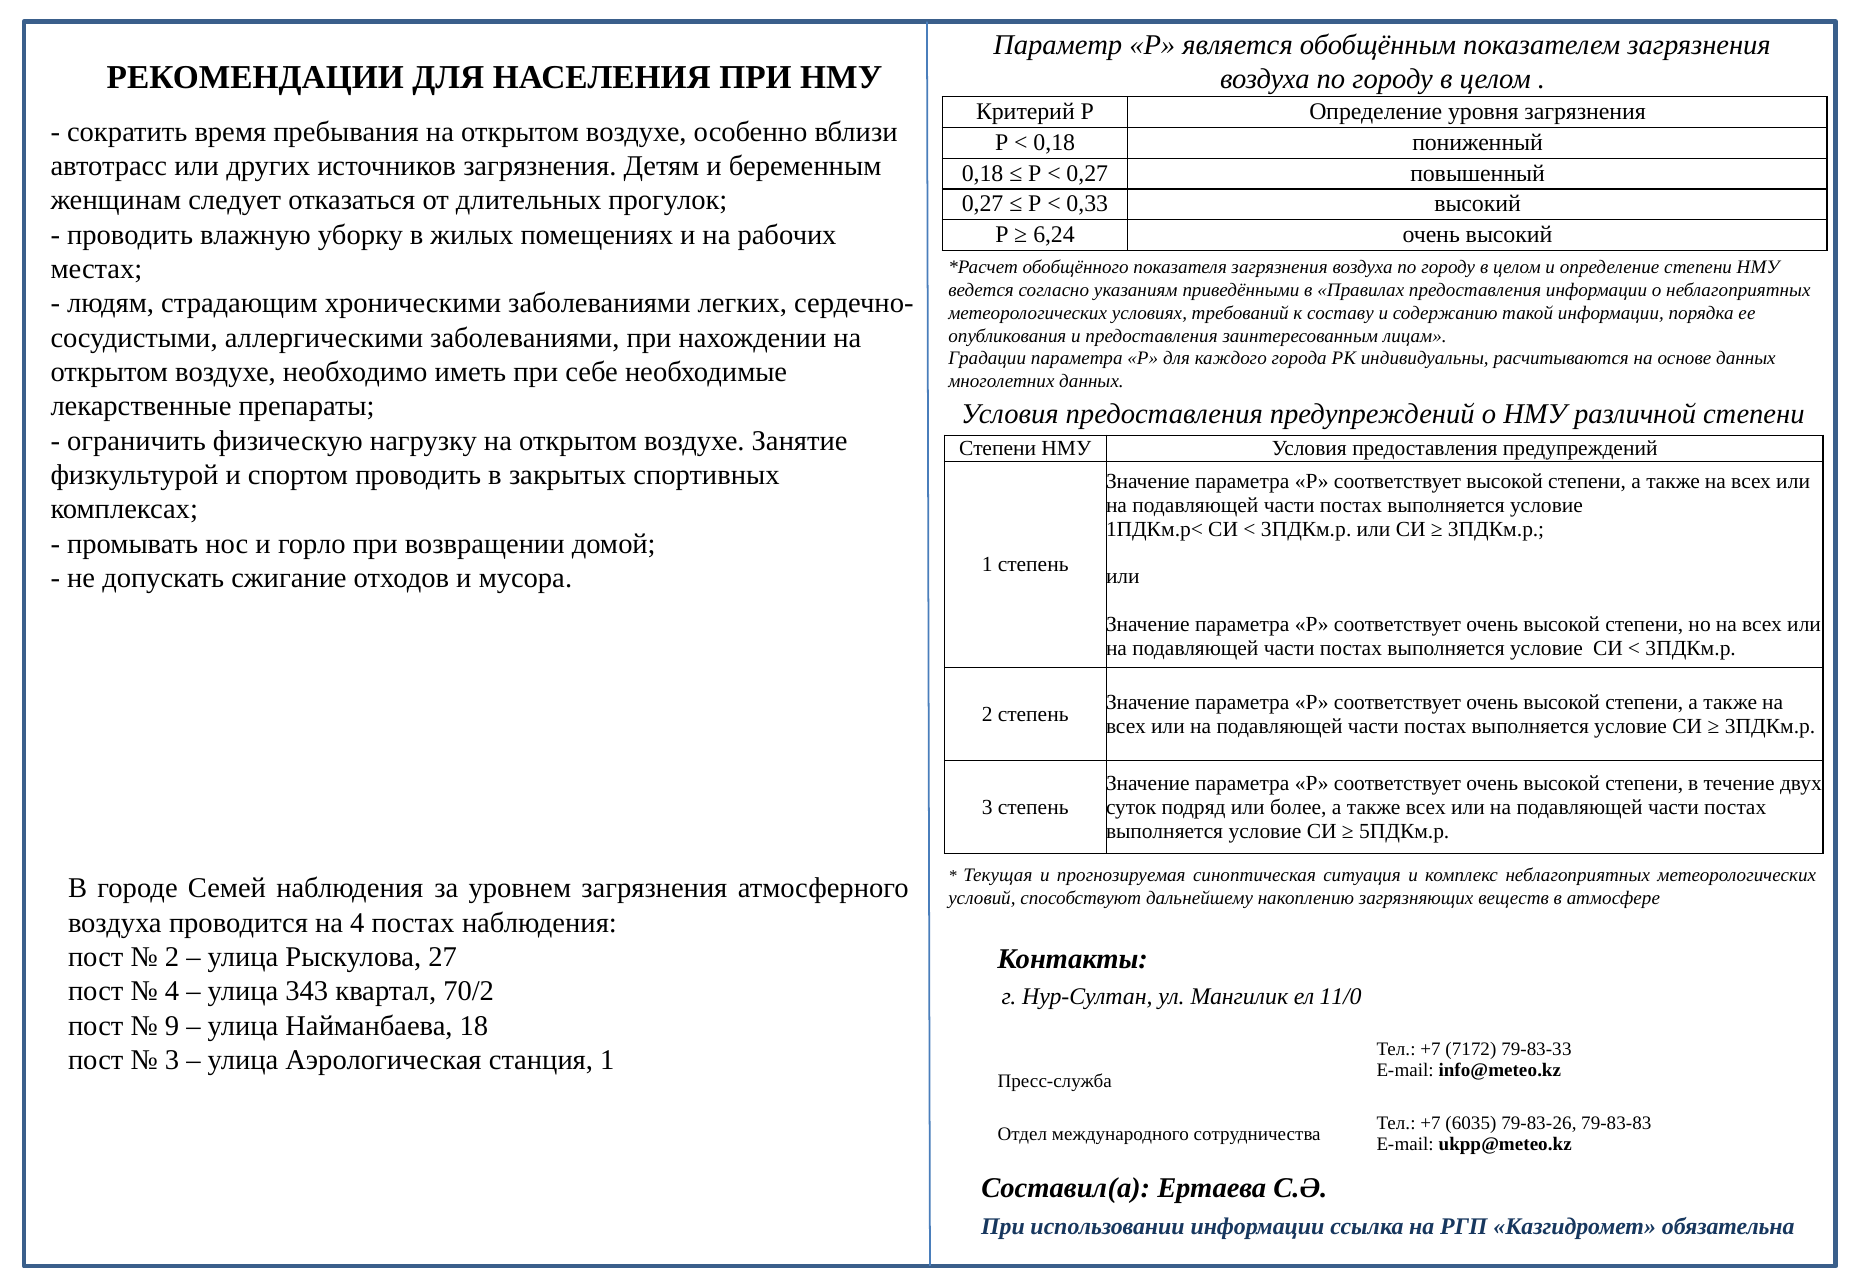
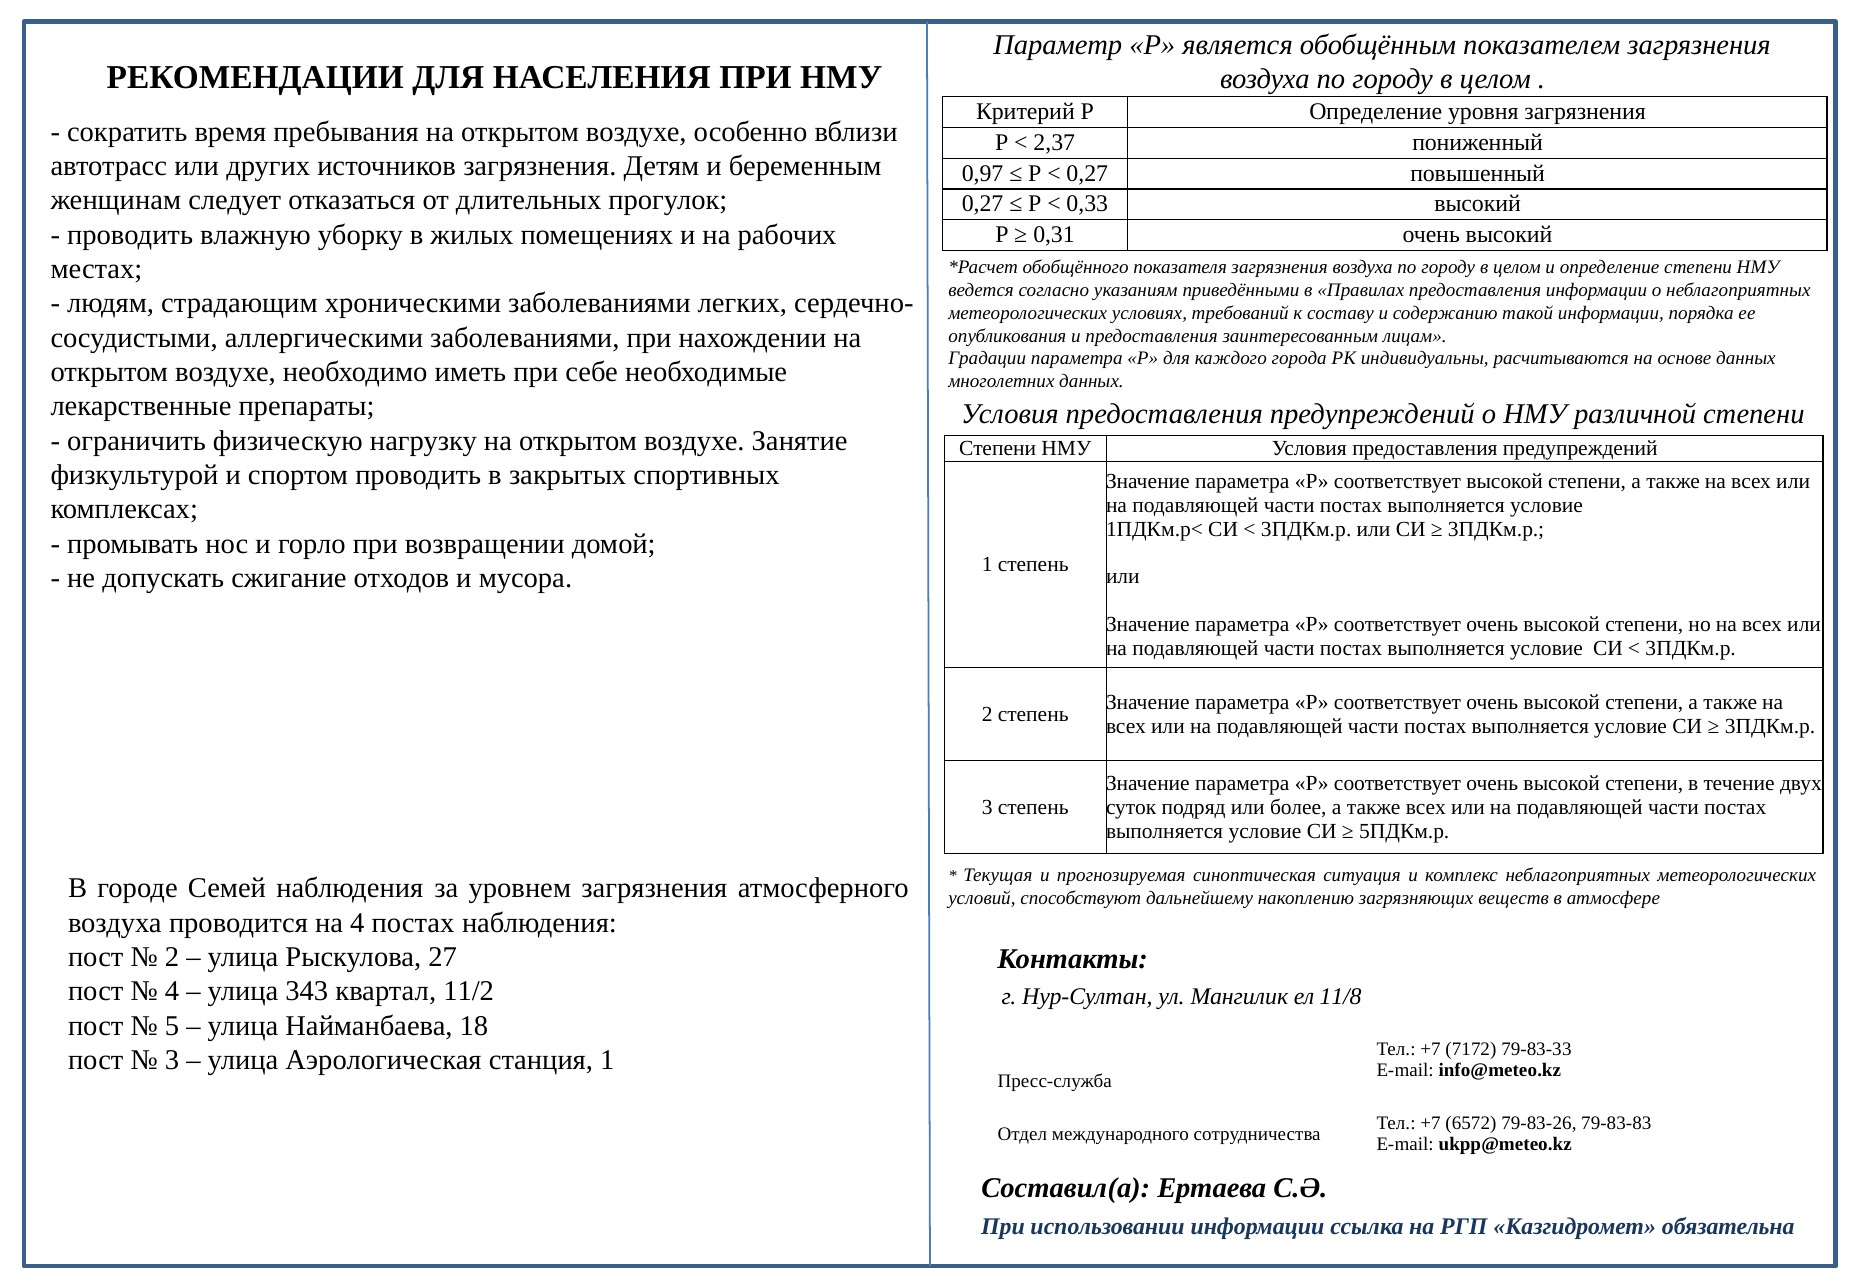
0,18: 0,18 -> 2,37 (1054, 143)
0,18: 0,18 -> 0,97 (983, 173)
6,24: 6,24 -> 0,31 (1054, 235)
70/2: 70/2 -> 11/2 (469, 991)
11/0: 11/0 -> 11/8 (1341, 996)
9: 9 -> 5 (172, 1025)
6035: 6035 -> 6572 (1471, 1123)
